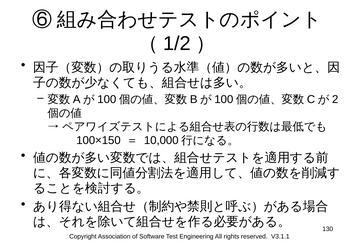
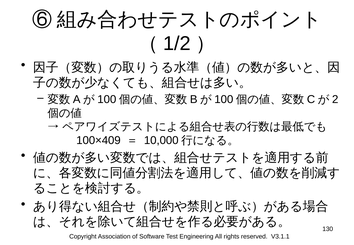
100×150: 100×150 -> 100×409 (98, 140)
